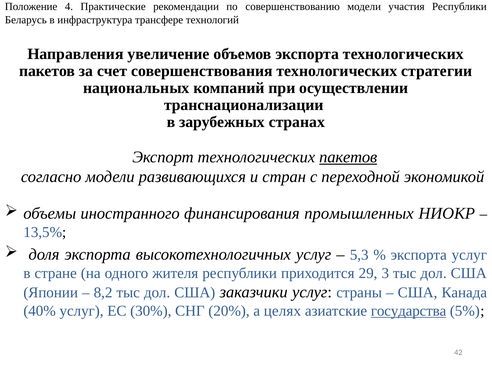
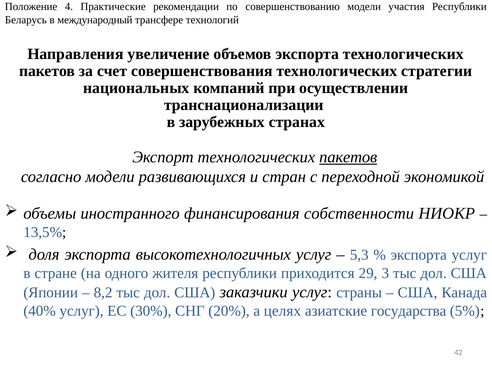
инфраструктура: инфраструктура -> международный (95, 20)
промышленных: промышленных -> собственности (359, 213)
государства underline: present -> none (409, 311)
